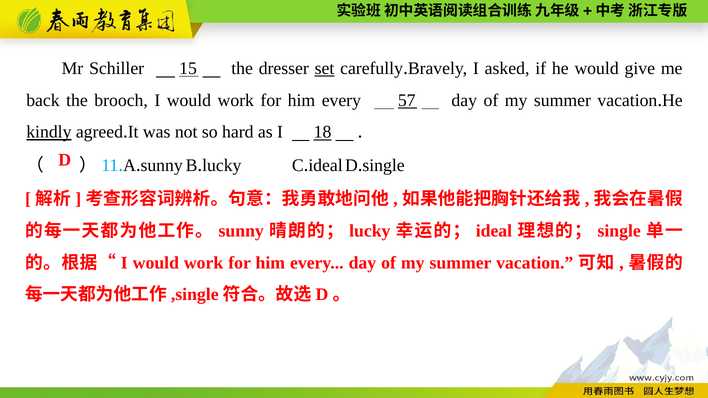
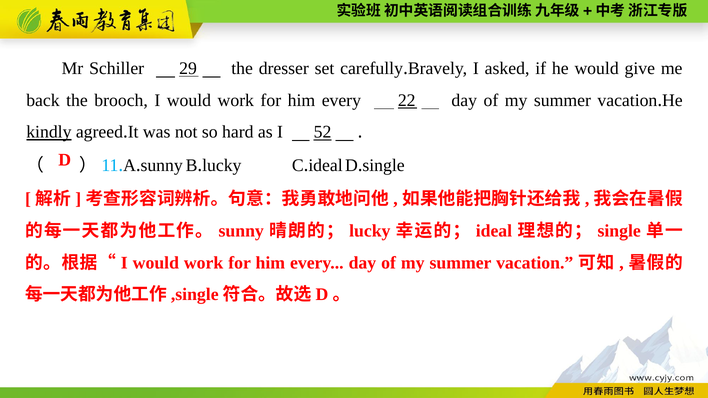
15: 15 -> 29 (188, 68)
set underline: present -> none (324, 68)
57: 57 -> 22 (407, 100)
18: 18 -> 52 (323, 132)
